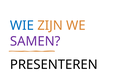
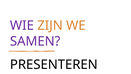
WIE colour: blue -> purple (22, 25)
